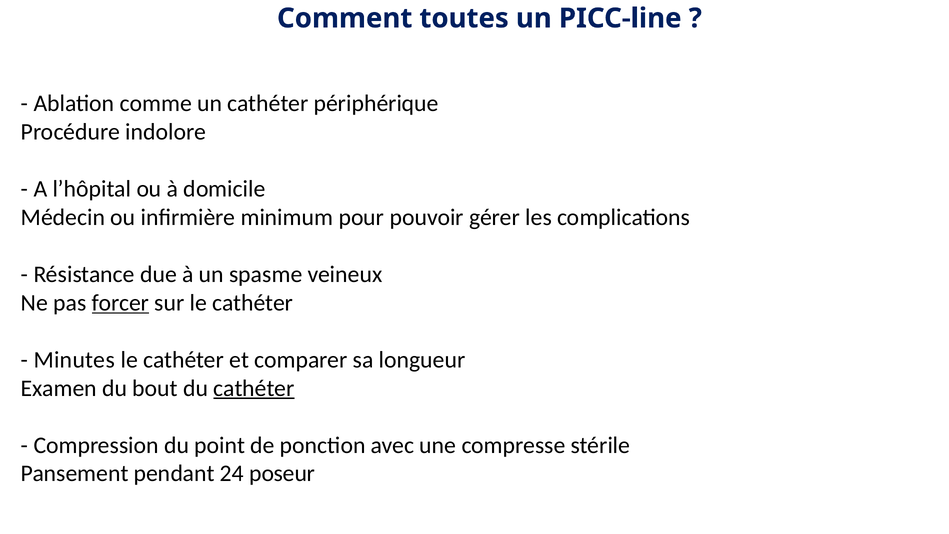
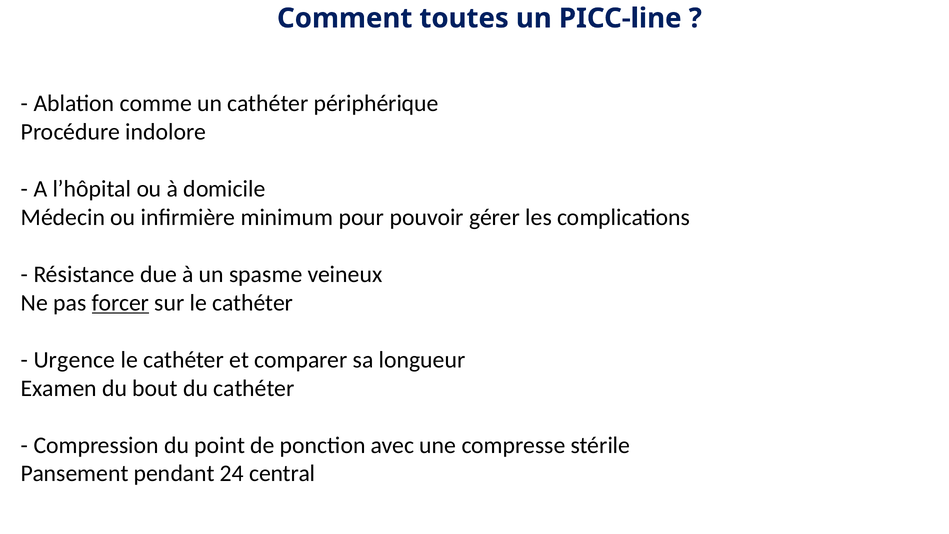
Minutes: Minutes -> Urgence (74, 360)
cathéter underline: present -> none (254, 388)
poseur: poseur -> central (282, 473)
